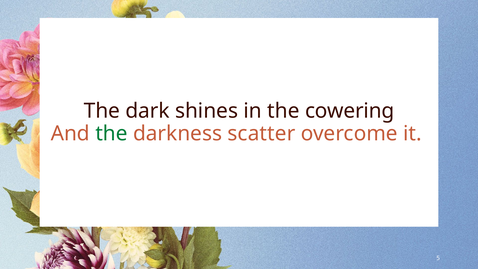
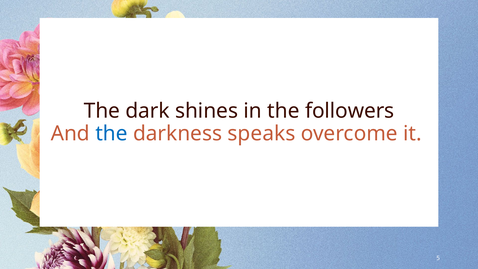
cowering: cowering -> followers (350, 111)
the colour: green -> blue (111, 133)
scatter: scatter -> speaks (261, 133)
